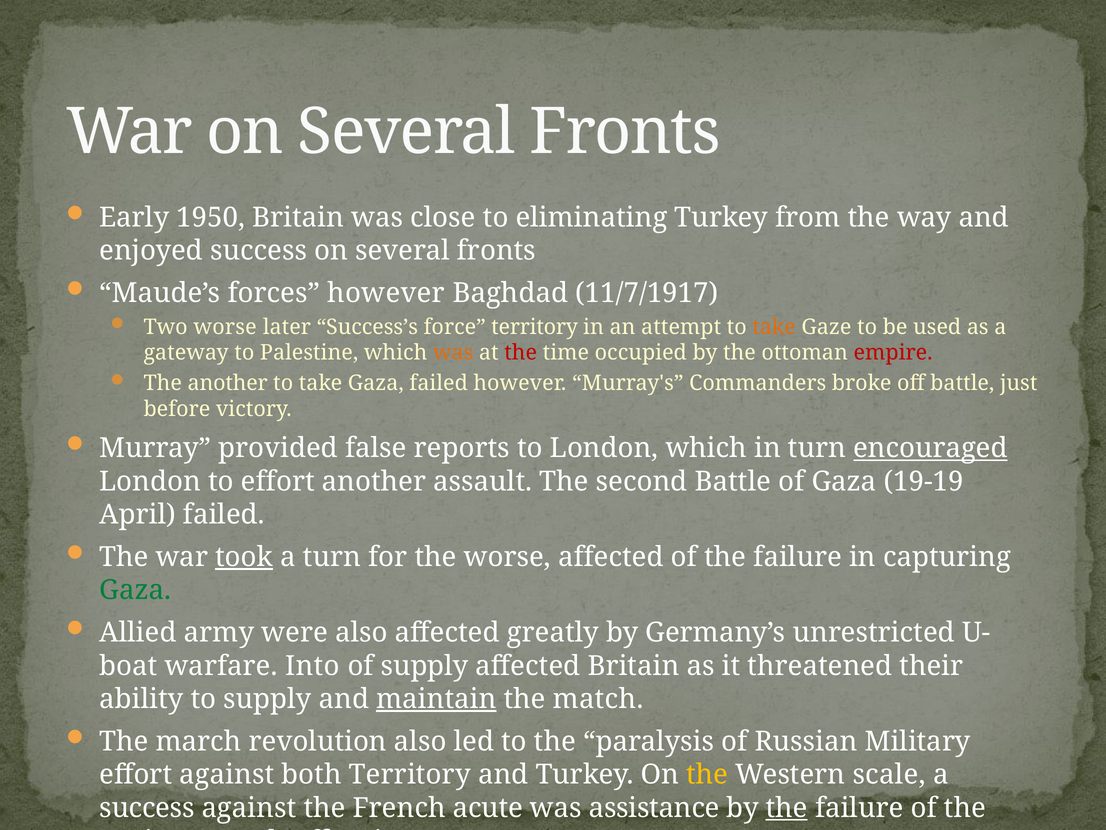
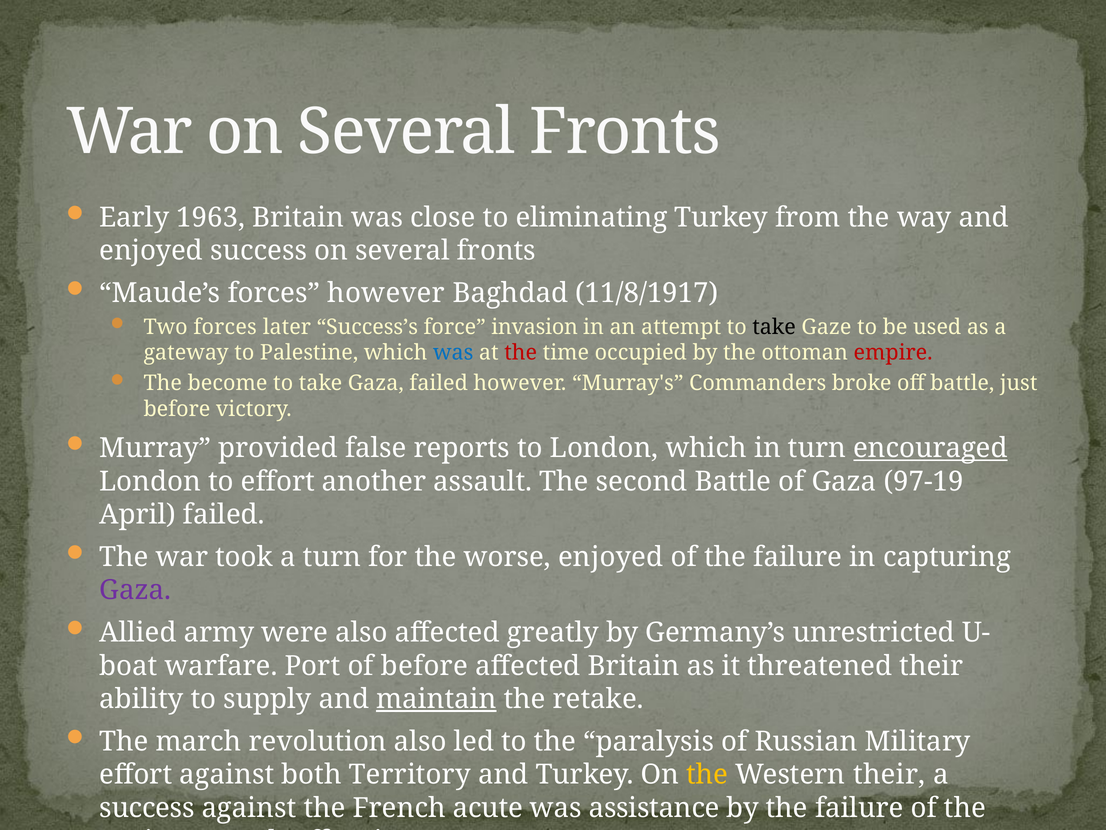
1950: 1950 -> 1963 (211, 217)
11/7/1917: 11/7/1917 -> 11/8/1917 (647, 293)
Two worse: worse -> forces (225, 327)
force territory: territory -> invasion (535, 327)
take colour: orange -> black (774, 327)
was colour: orange -> blue (453, 353)
The another: another -> become (228, 383)
19-19: 19-19 -> 97-19 (924, 481)
took underline: present -> none (244, 557)
worse affected: affected -> enjoyed (611, 557)
Gaza colour: green -> purple (135, 590)
Into: Into -> Port (312, 666)
of supply: supply -> before (424, 666)
match: match -> retake (598, 699)
Western scale: scale -> their (889, 774)
the underline: present -> none (787, 807)
